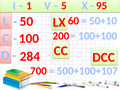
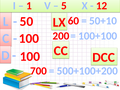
95: 95 -> 12 (102, 6)
284: 284 -> 100 (30, 56)
500+100+107: 500+100+107 -> 500+100+200 (87, 71)
